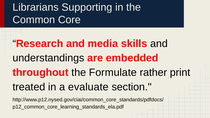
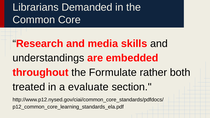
Supporting: Supporting -> Demanded (87, 7)
print: print -> both (180, 73)
